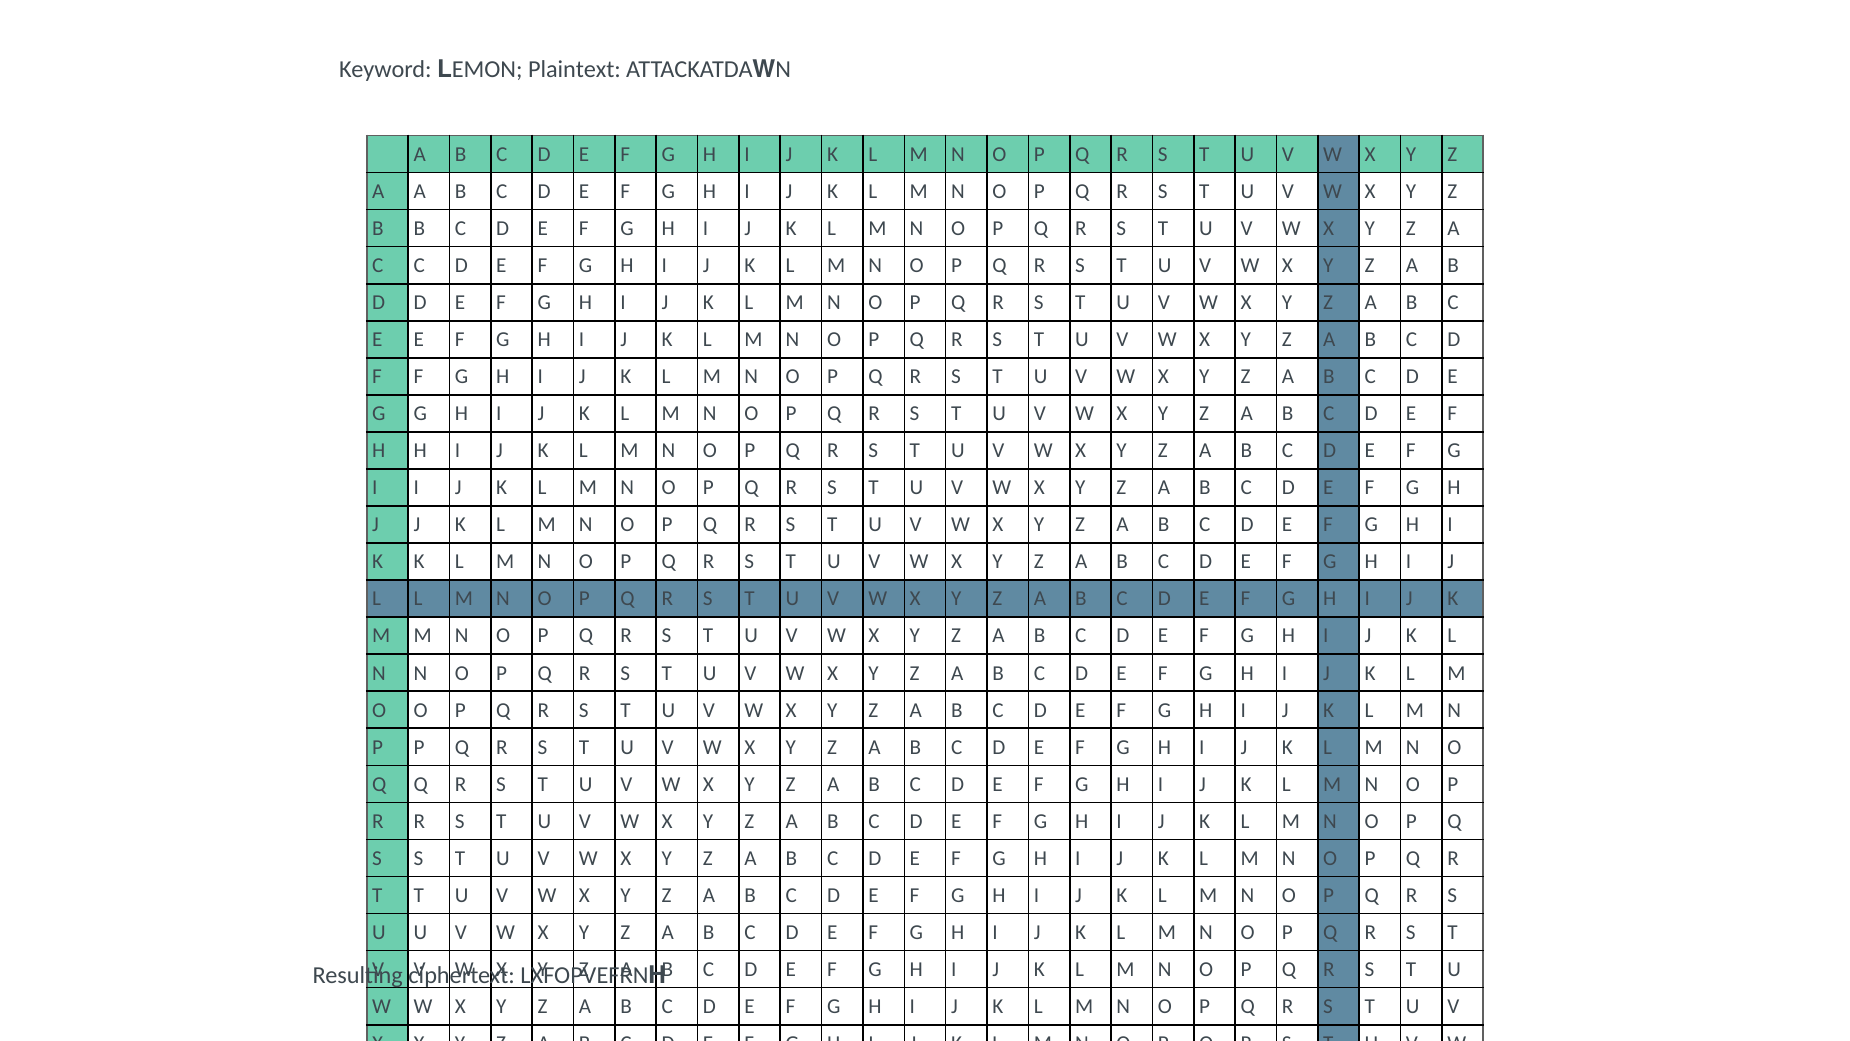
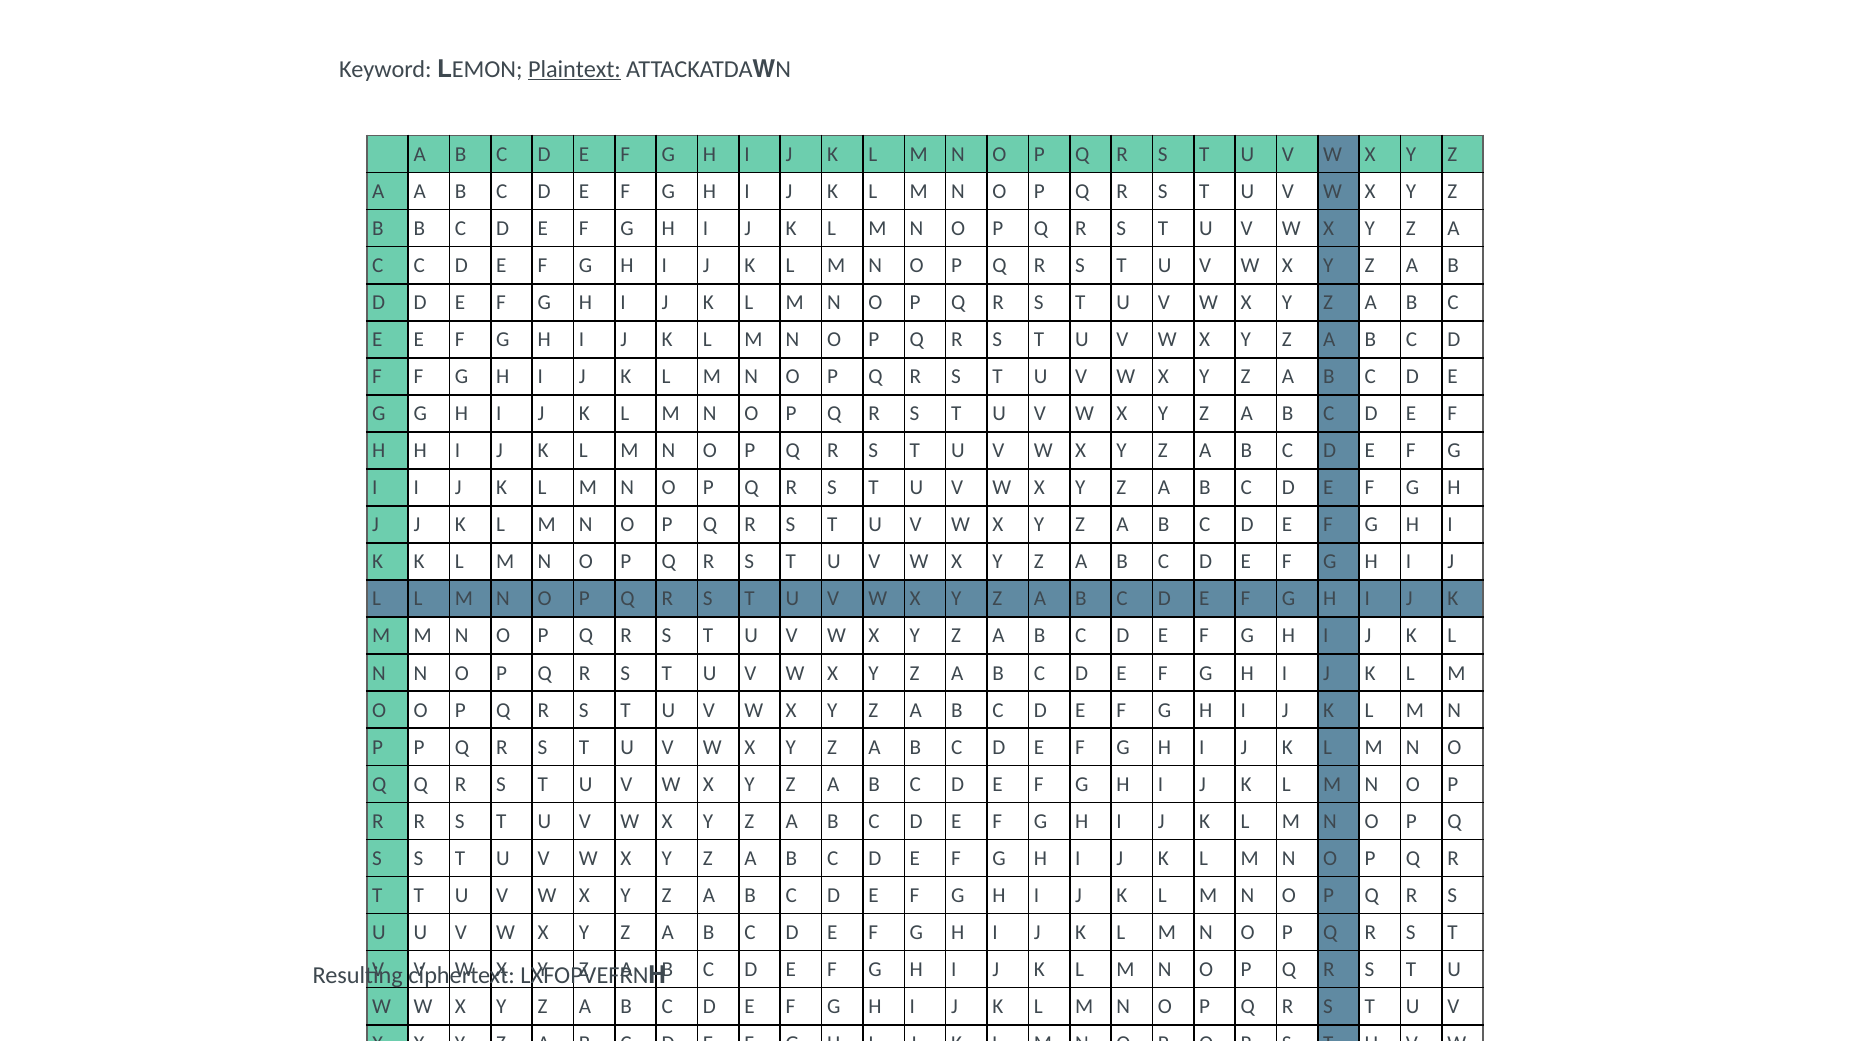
Plaintext underline: none -> present (575, 69)
